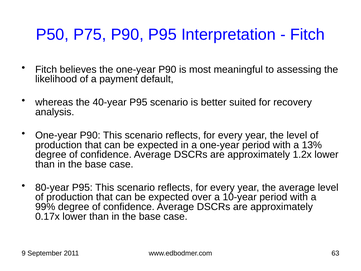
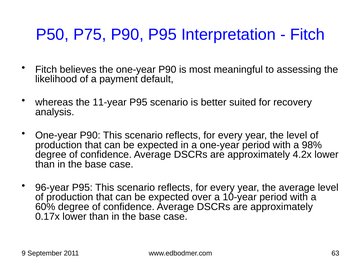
40-year: 40-year -> 11-year (110, 102)
13%: 13% -> 98% (312, 145)
1.2x: 1.2x -> 4.2x (302, 154)
80-year: 80-year -> 96-year (52, 187)
99%: 99% -> 60% (45, 207)
